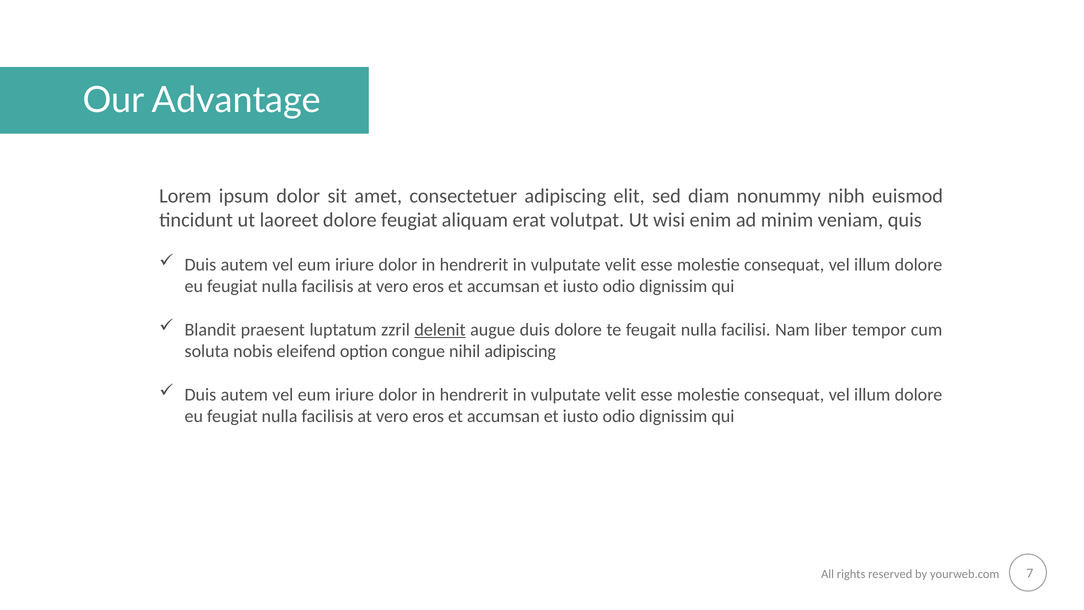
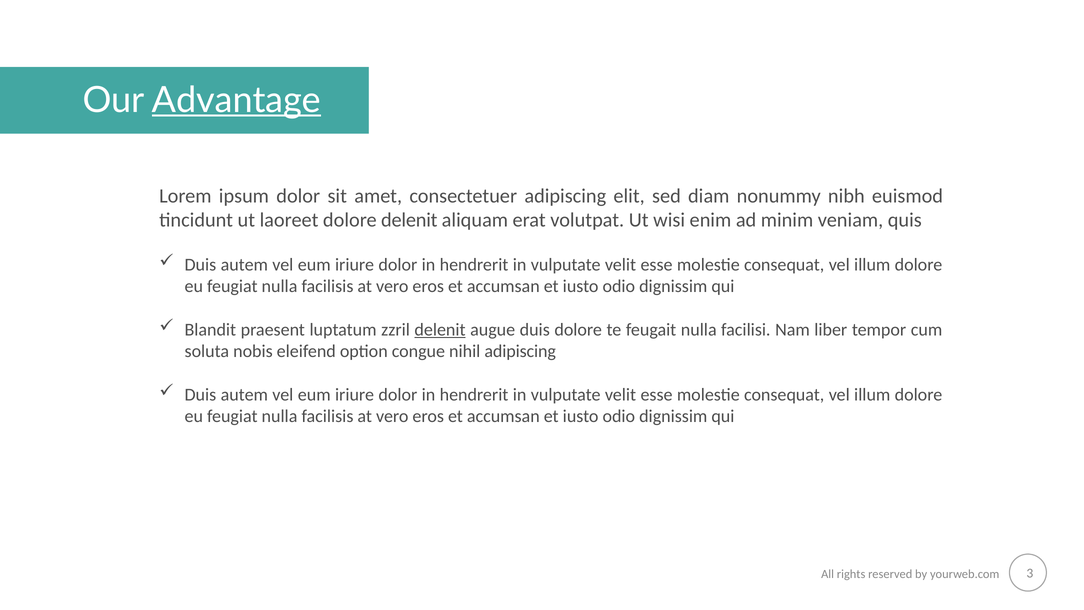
Advantage underline: none -> present (236, 100)
dolore feugiat: feugiat -> delenit (409, 220)
7: 7 -> 3 (1030, 573)
